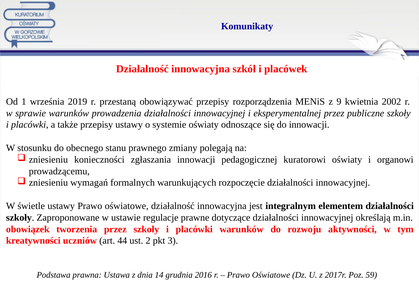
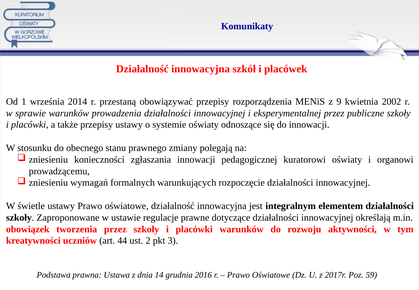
2019: 2019 -> 2014 (78, 102)
